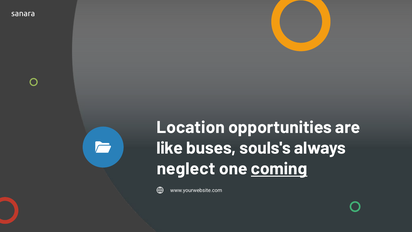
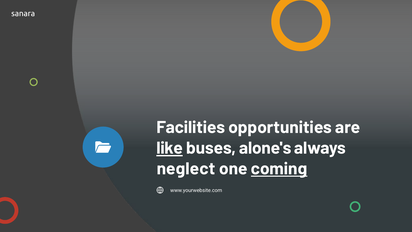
Location: Location -> Facilities (191, 128)
like underline: none -> present (170, 148)
souls's: souls's -> alone's (265, 148)
